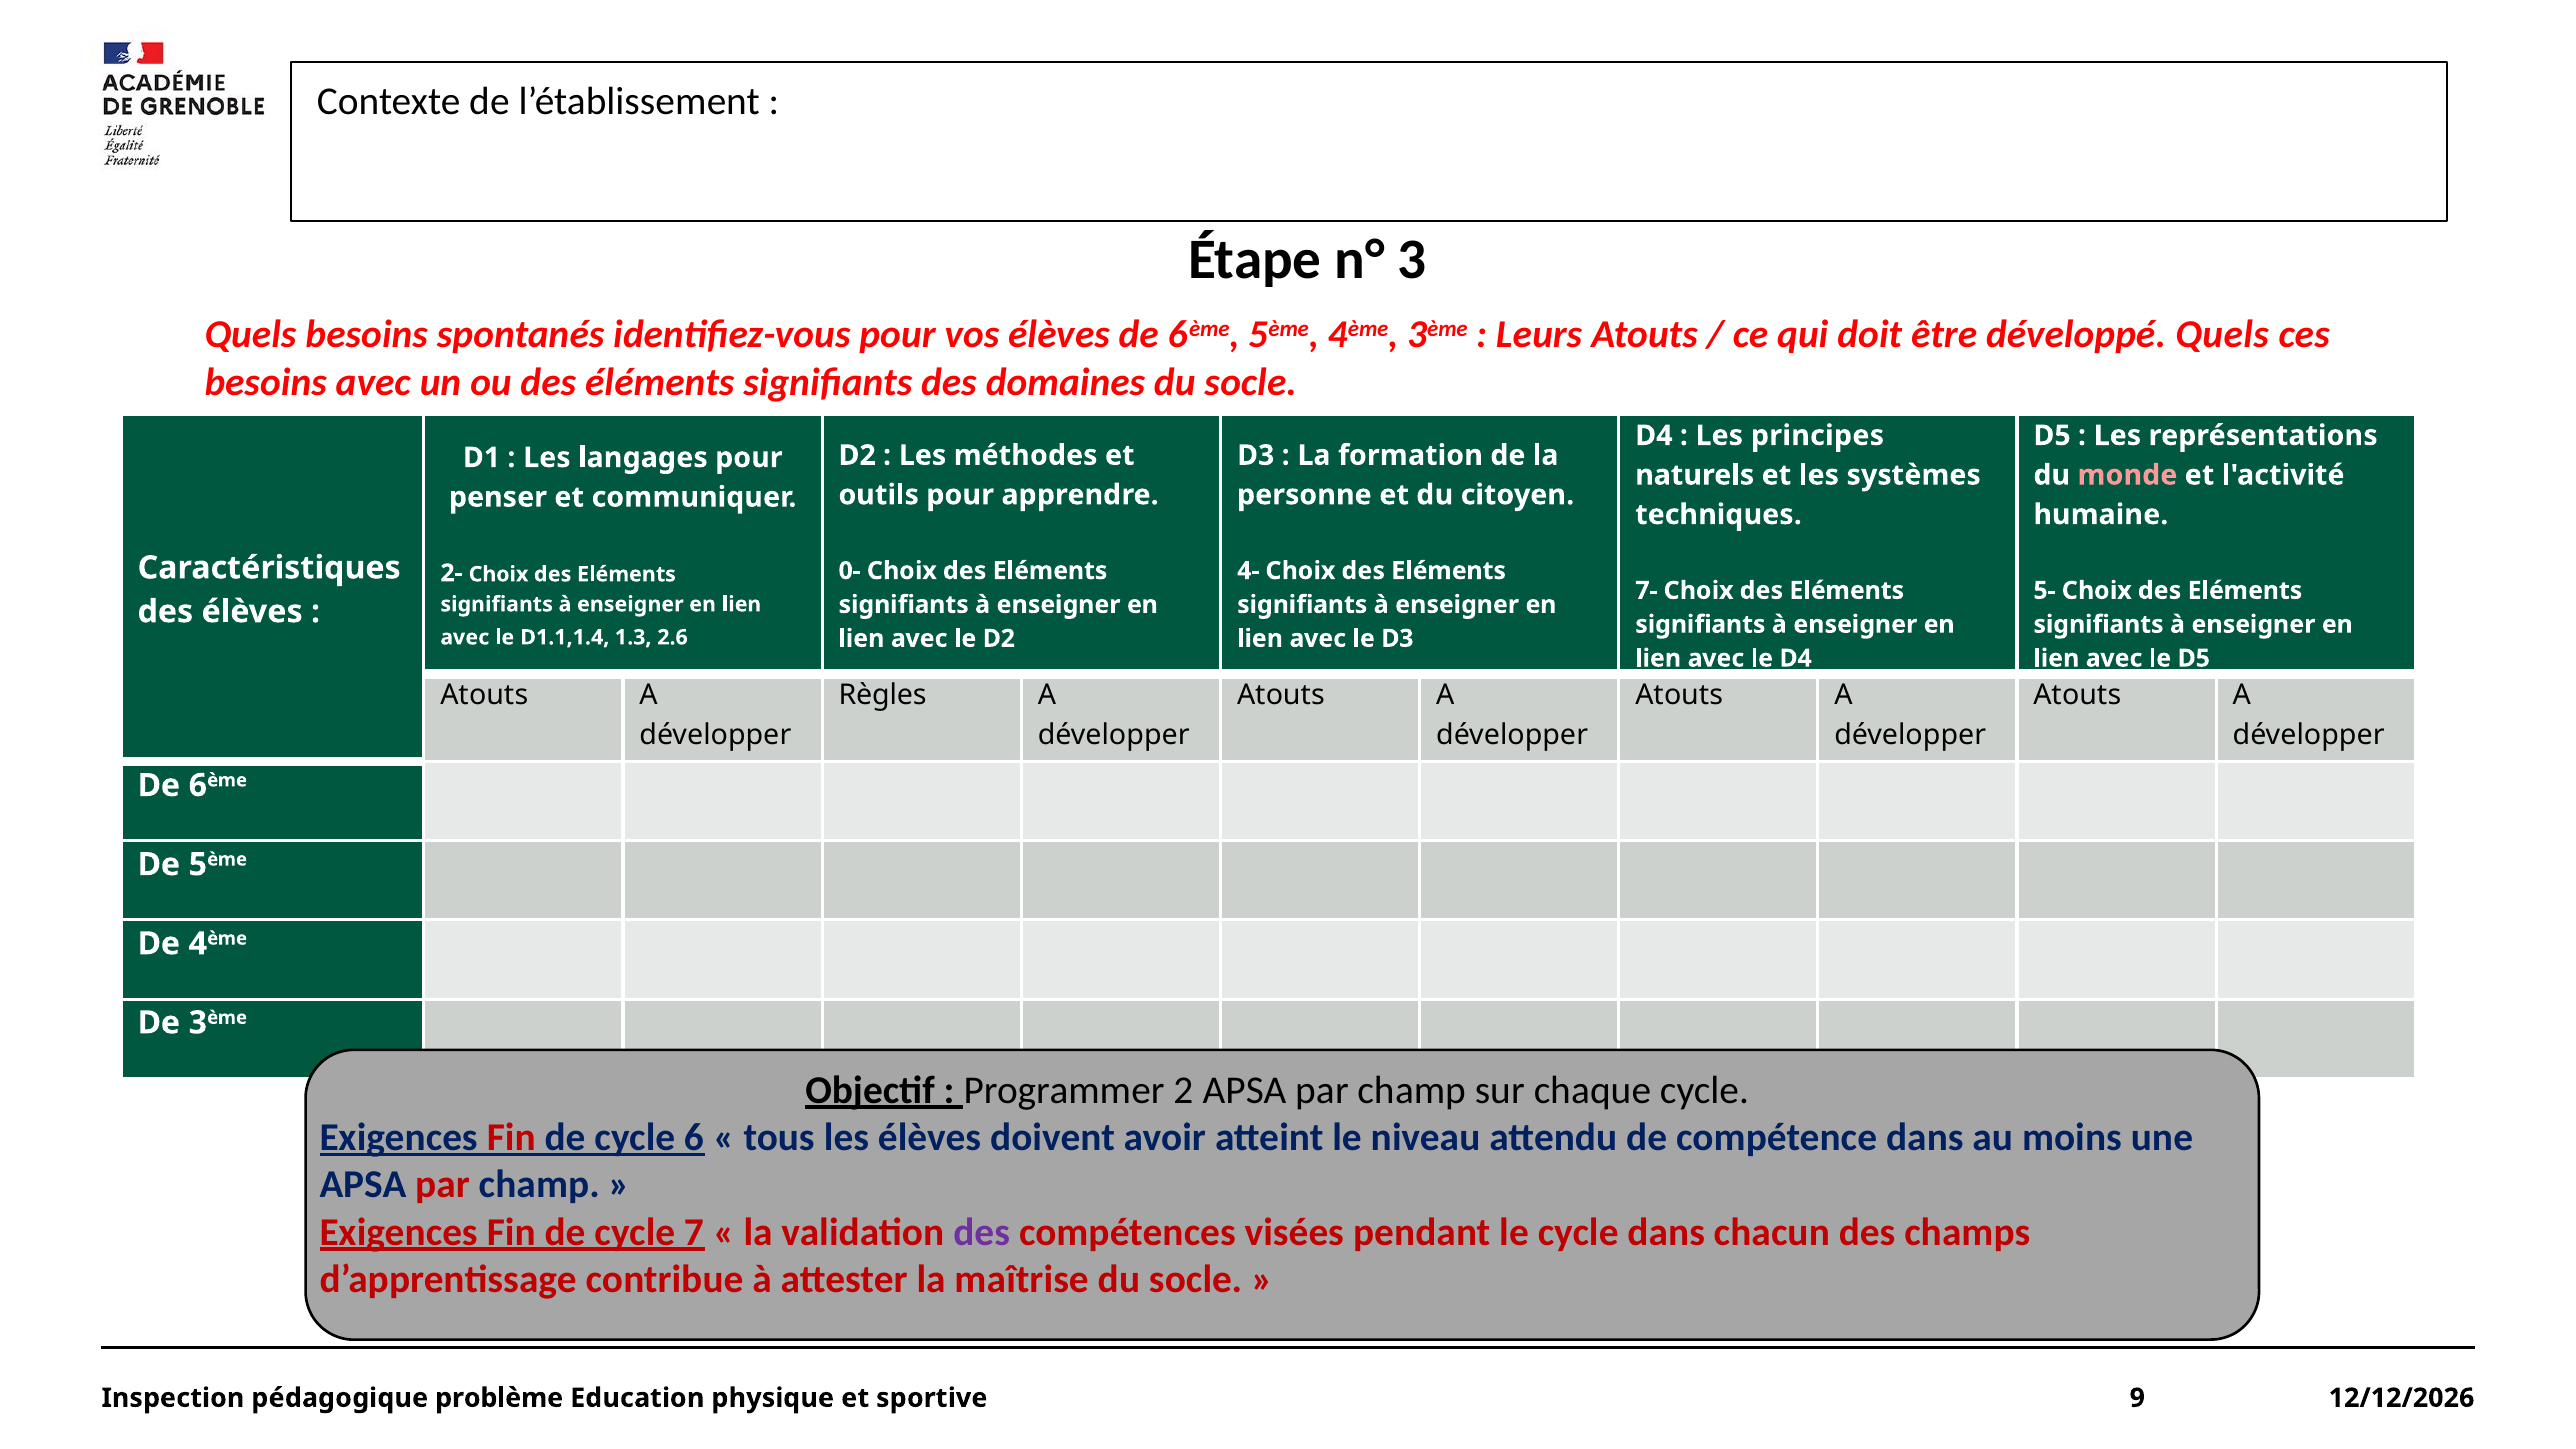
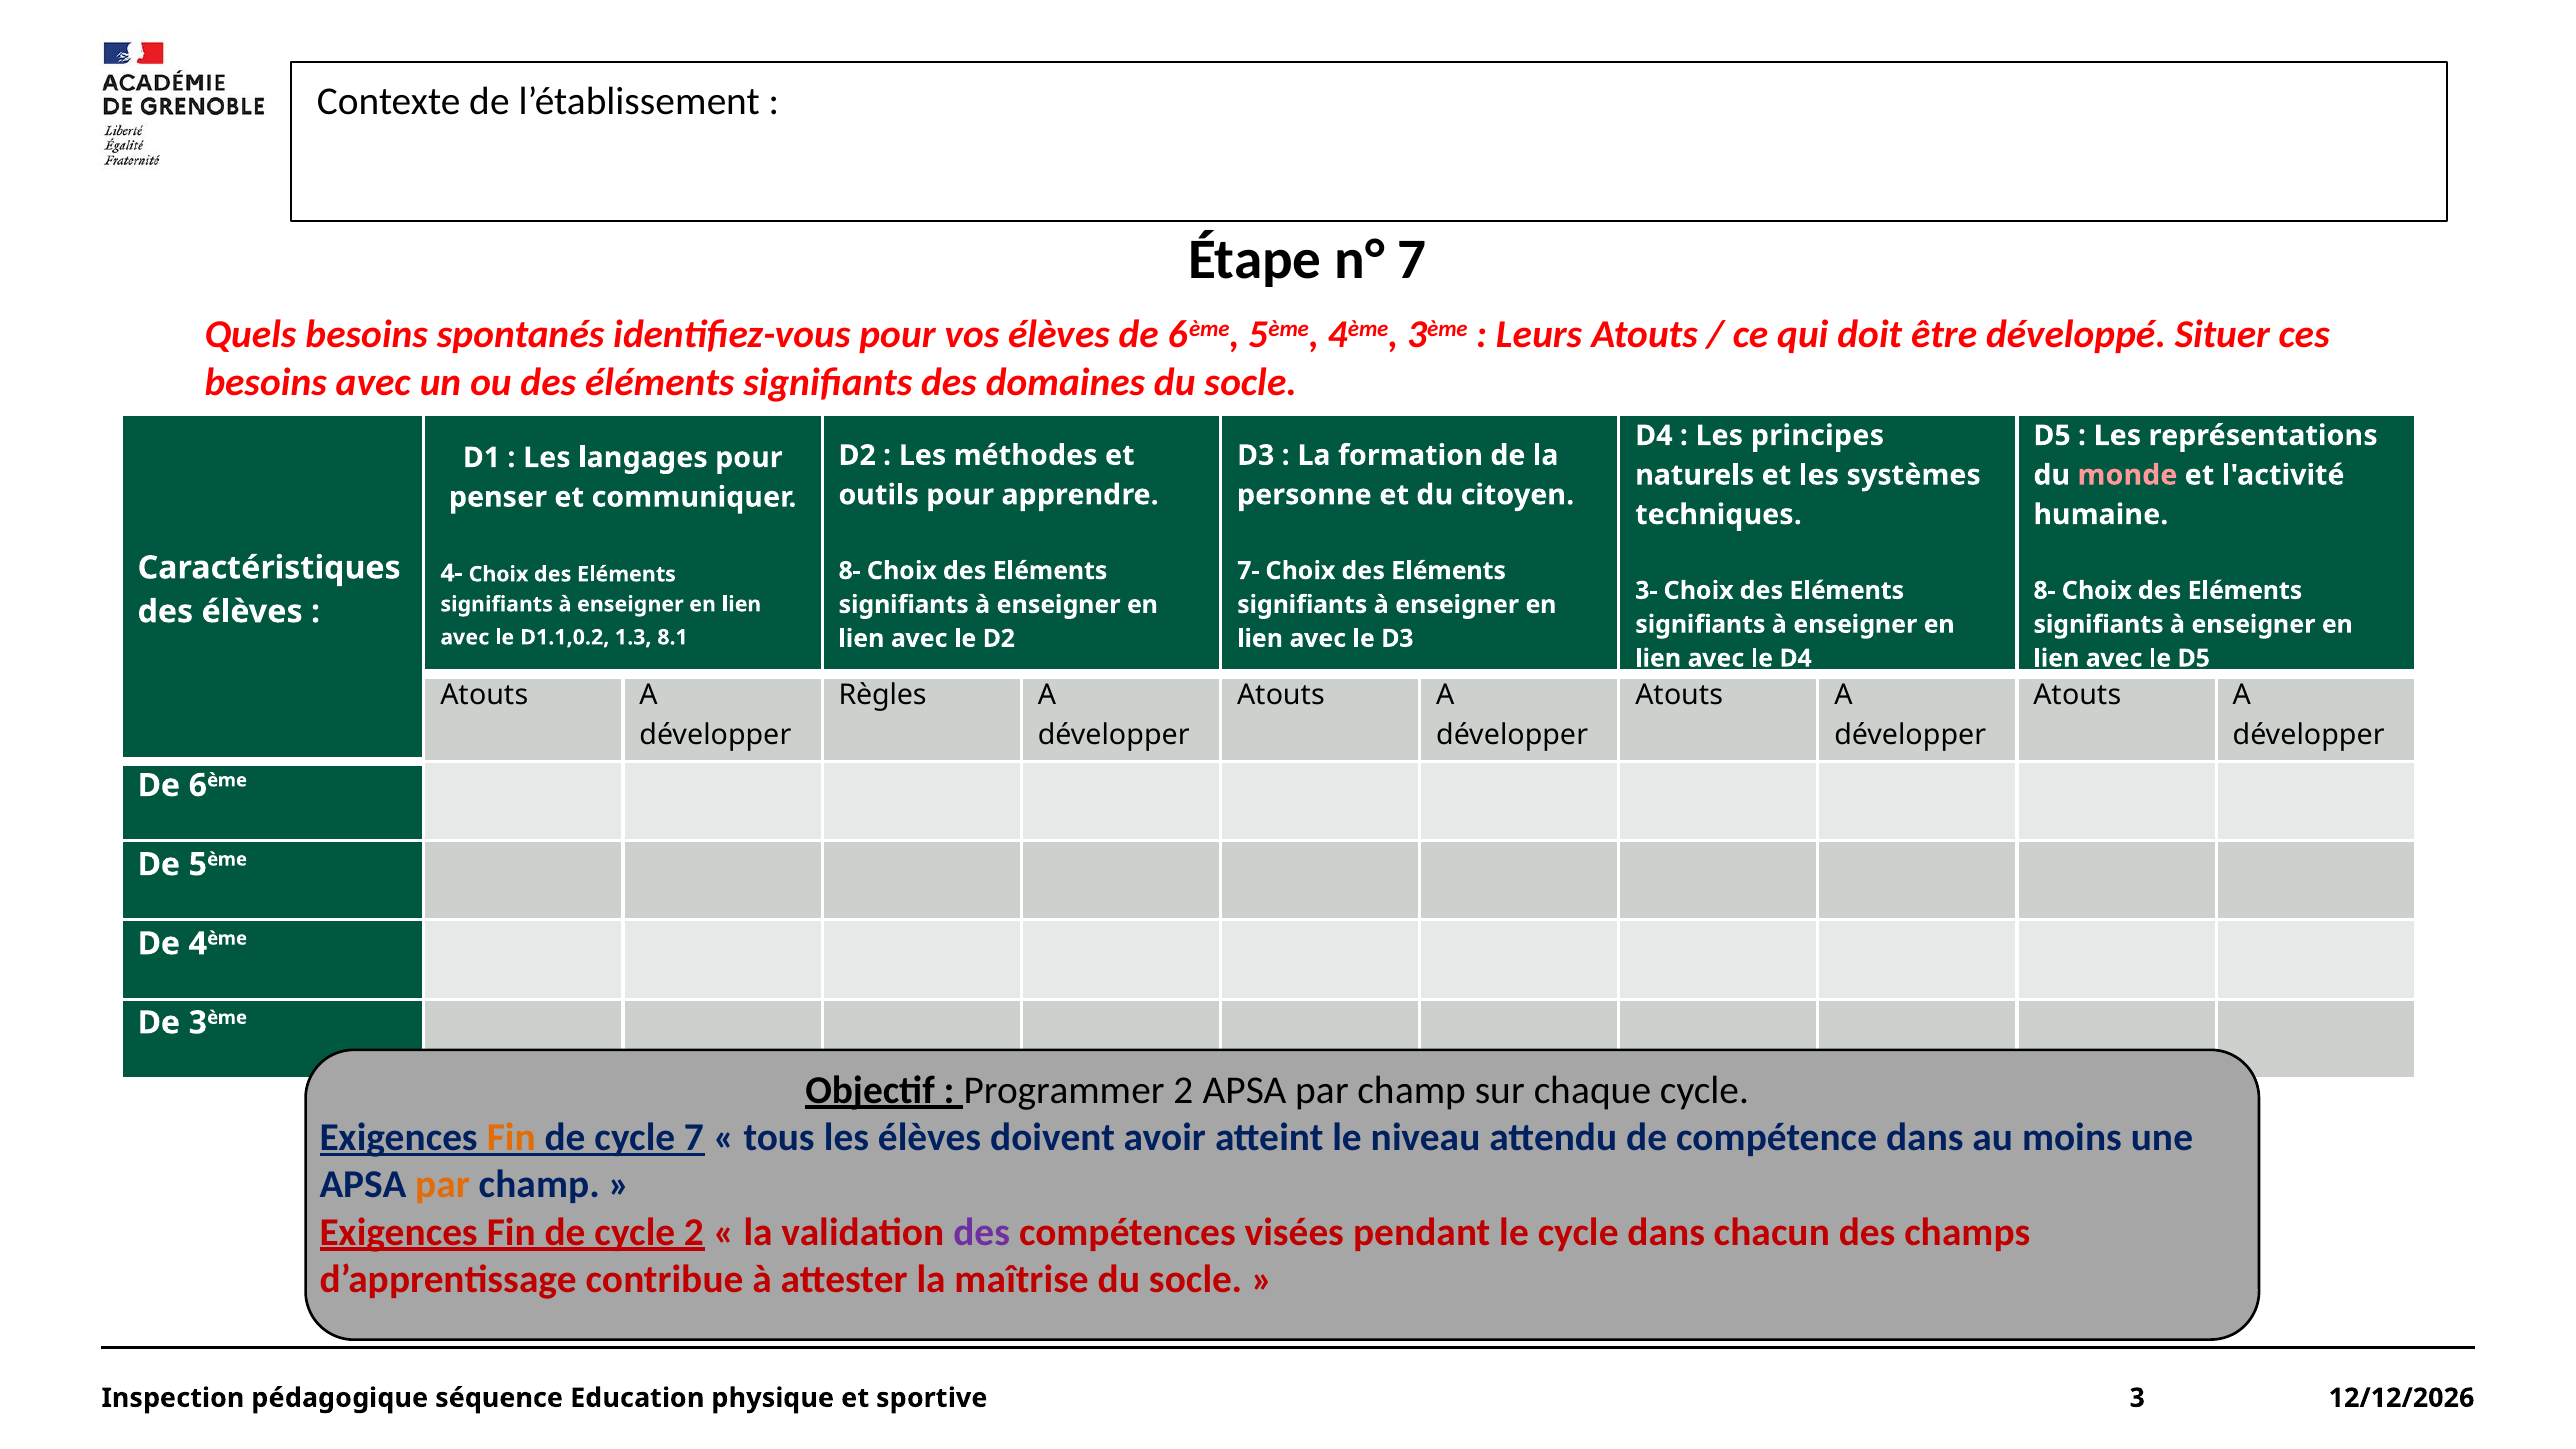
n° 3: 3 -> 7 (1412, 260)
développé Quels: Quels -> Situer (2222, 335)
0-: 0- -> 8- (850, 571)
4-: 4- -> 7- (1248, 571)
2-: 2- -> 4- (451, 573)
7-: 7- -> 3- (1646, 591)
5-: 5- -> 8- (2045, 591)
D1.1,1.4: D1.1,1.4 -> D1.1,0.2 (565, 637)
2.6: 2.6 -> 8.1 (673, 637)
Fin colour: red -> orange (511, 1138)
cycle 6: 6 -> 7 (694, 1138)
par colour: red -> orange (442, 1185)
cycle 7: 7 -> 2 (694, 1232)
problème: problème -> séquence (499, 1398)
9: 9 -> 3 (2137, 1398)
